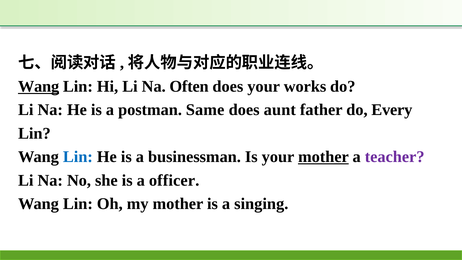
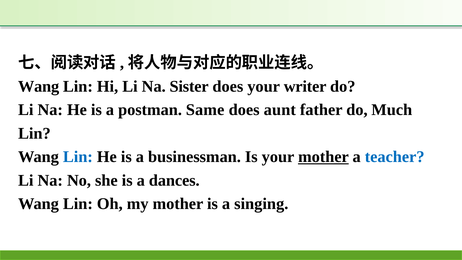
Wang underline: present -> none (39, 86)
Often: Often -> Sister (189, 86)
works: works -> writer (305, 86)
Every: Every -> Much (392, 110)
teacher colour: purple -> blue (395, 157)
officer: officer -> dances (174, 180)
